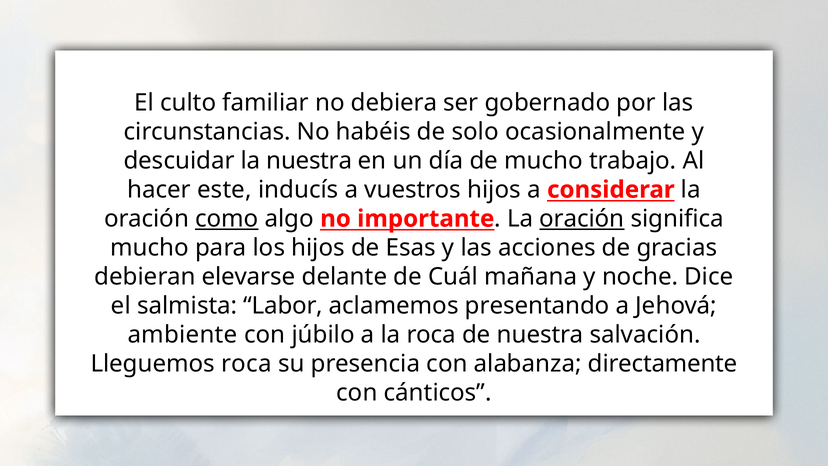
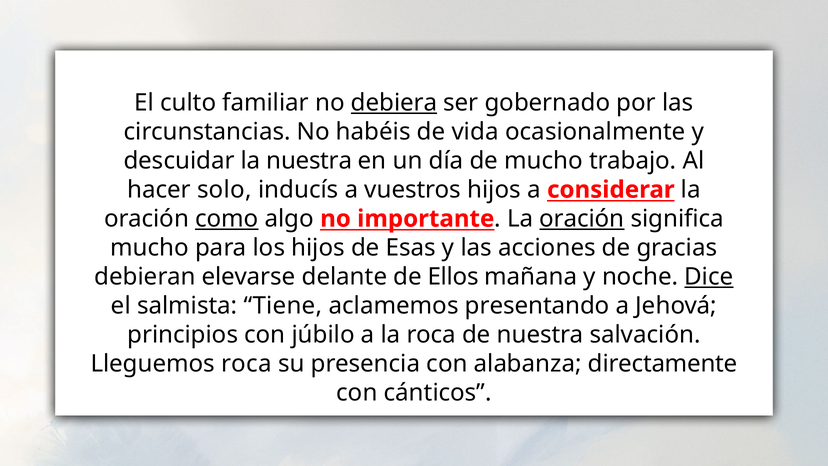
debiera underline: none -> present (394, 103)
solo: solo -> vida (475, 132)
este: este -> solo (224, 190)
Cuál: Cuál -> Ellos (453, 277)
Dice underline: none -> present (709, 277)
Labor: Labor -> Tiene (283, 306)
ambiente: ambiente -> principios (183, 335)
